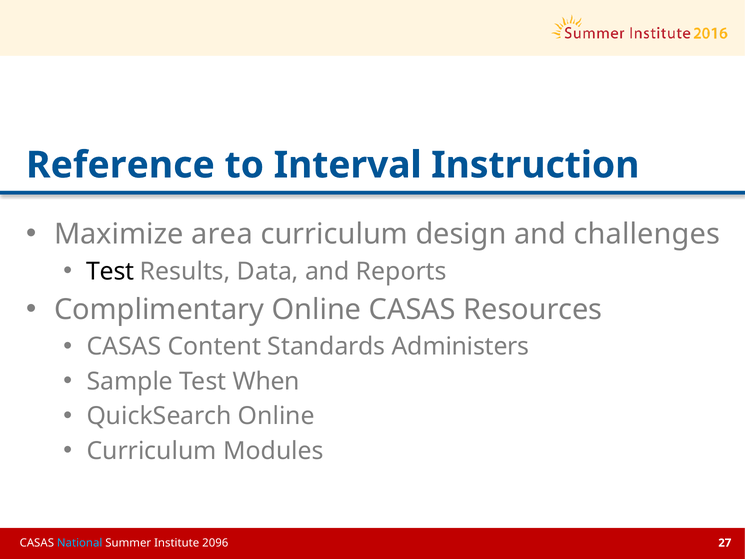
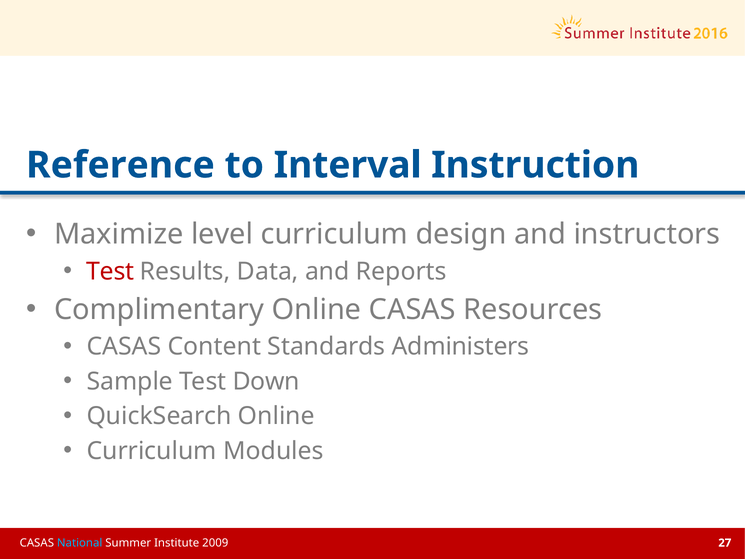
area: area -> level (222, 234)
challenges: challenges -> instructors (647, 234)
Test colour: black -> red (110, 271)
When: When -> Down (266, 381)
2096: 2096 -> 2009 (215, 543)
